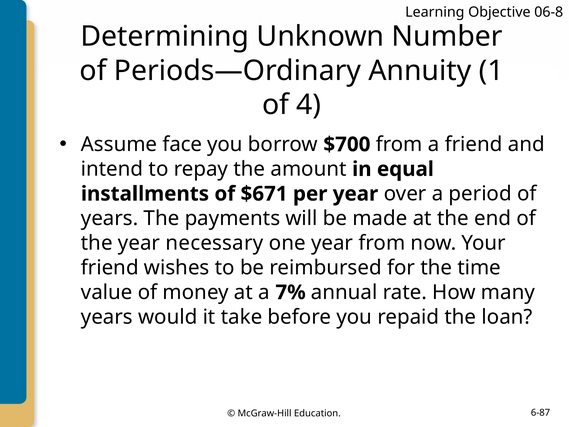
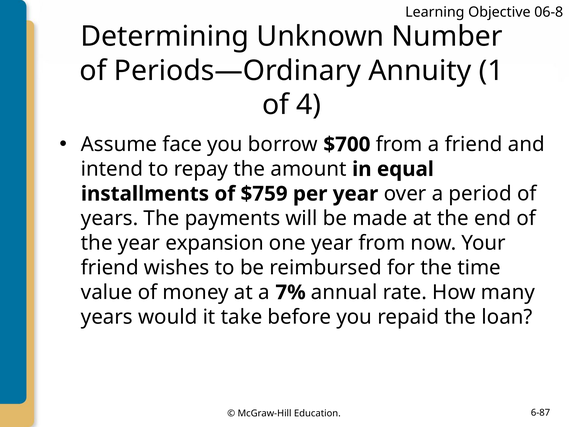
$671: $671 -> $759 (264, 194)
necessary: necessary -> expansion (215, 243)
